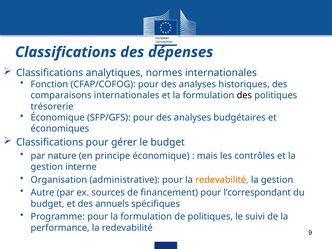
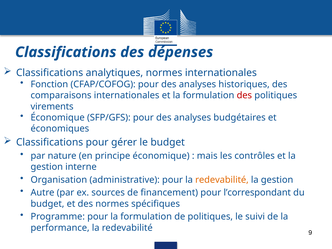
des colour: black -> red (244, 95)
trésorerie: trésorerie -> virements (52, 107)
des annuels: annuels -> normes (112, 204)
